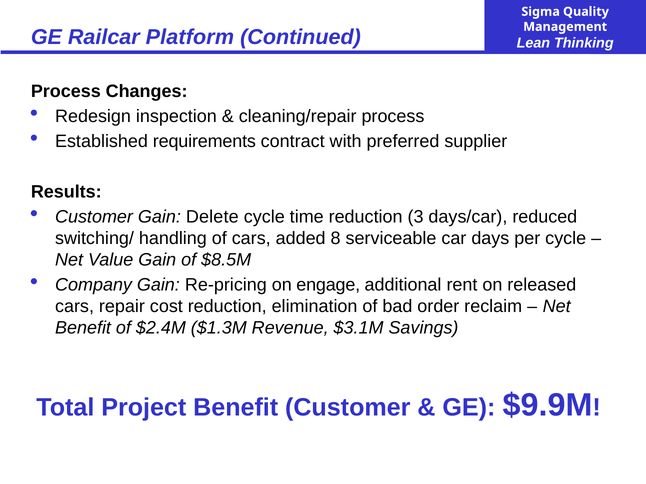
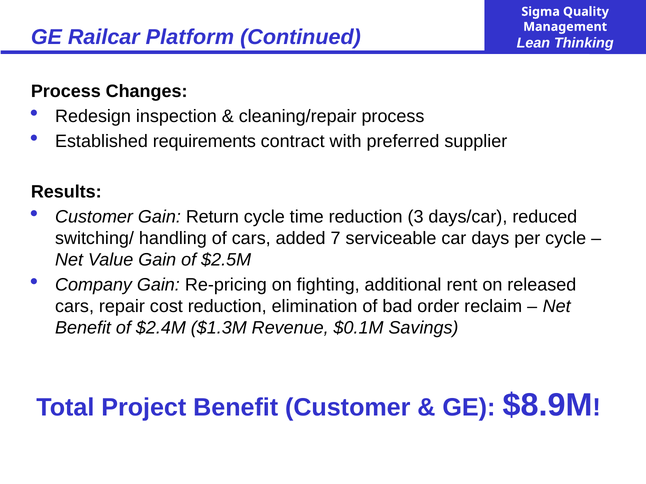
Delete: Delete -> Return (212, 217)
8: 8 -> 7 (336, 238)
$8.5M: $8.5M -> $2.5M (226, 260)
engage: engage -> fighting (328, 285)
$3.1M: $3.1M -> $0.1M (359, 328)
$9.9M: $9.9M -> $8.9M (548, 406)
